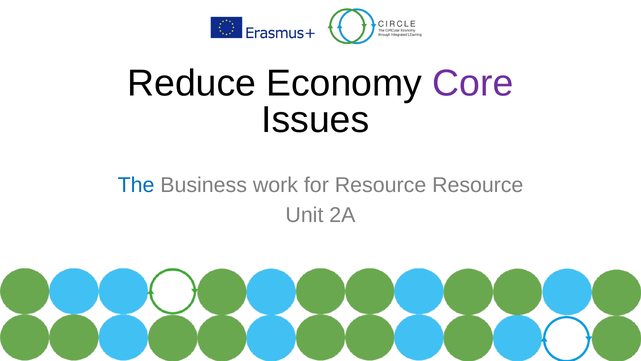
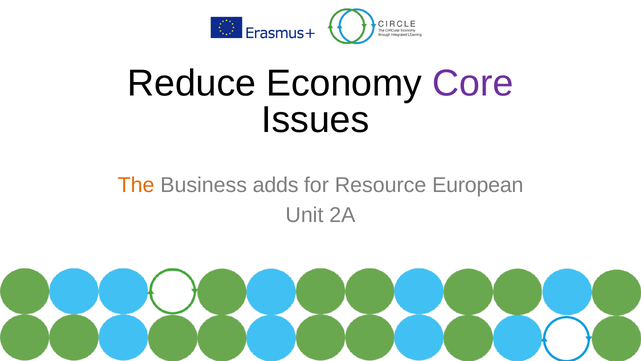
The colour: blue -> orange (136, 185)
work: work -> adds (276, 185)
Resource Resource: Resource -> European (478, 185)
